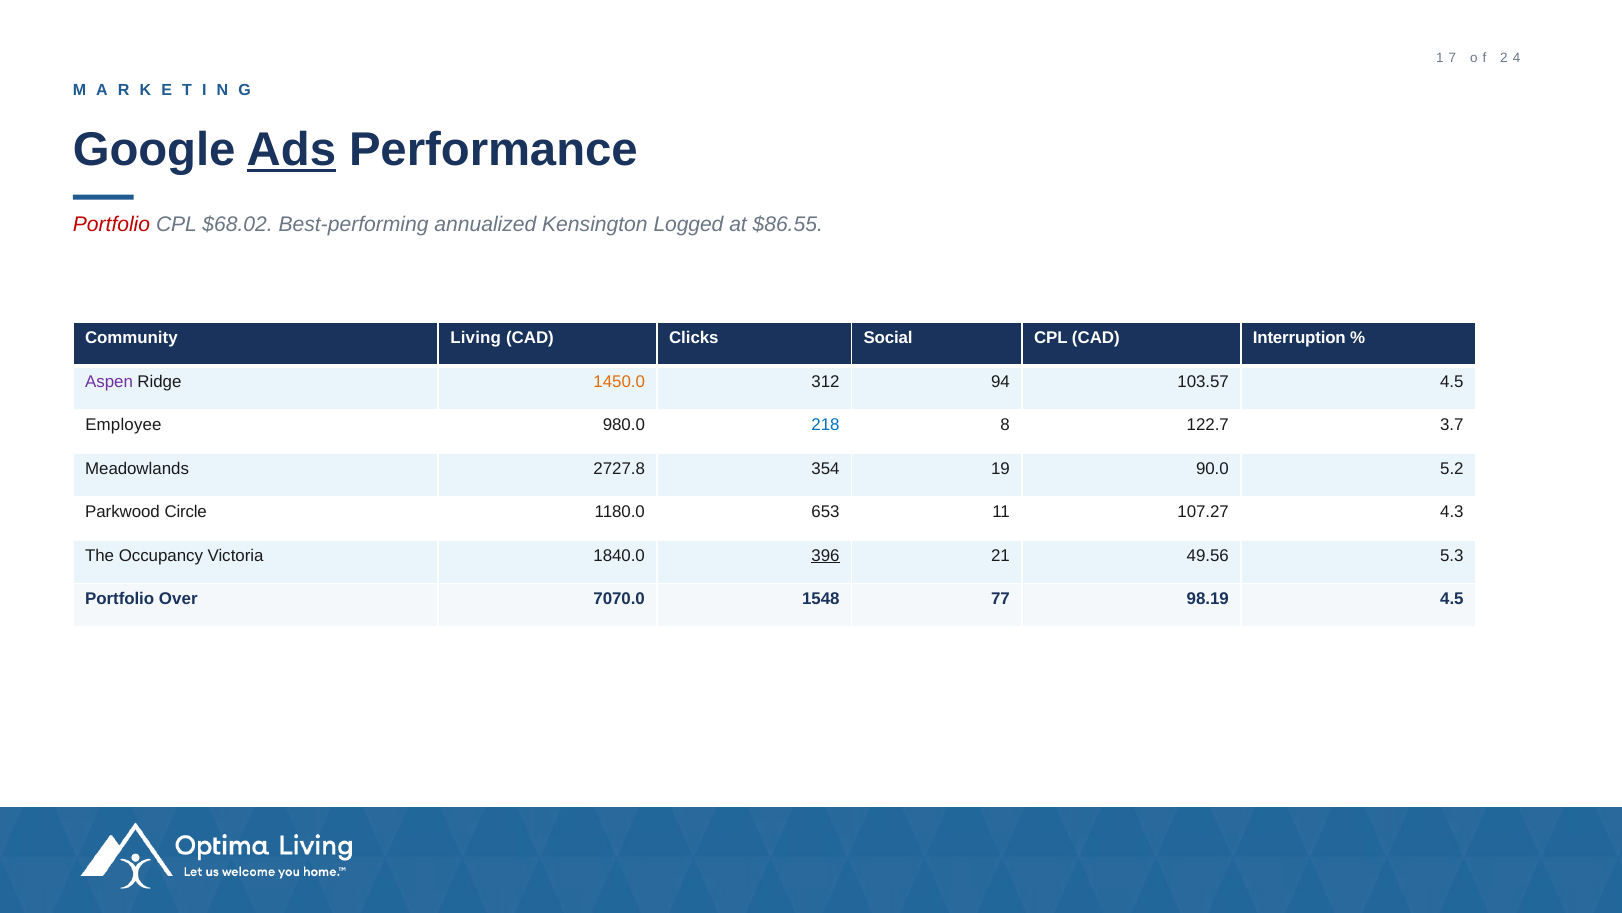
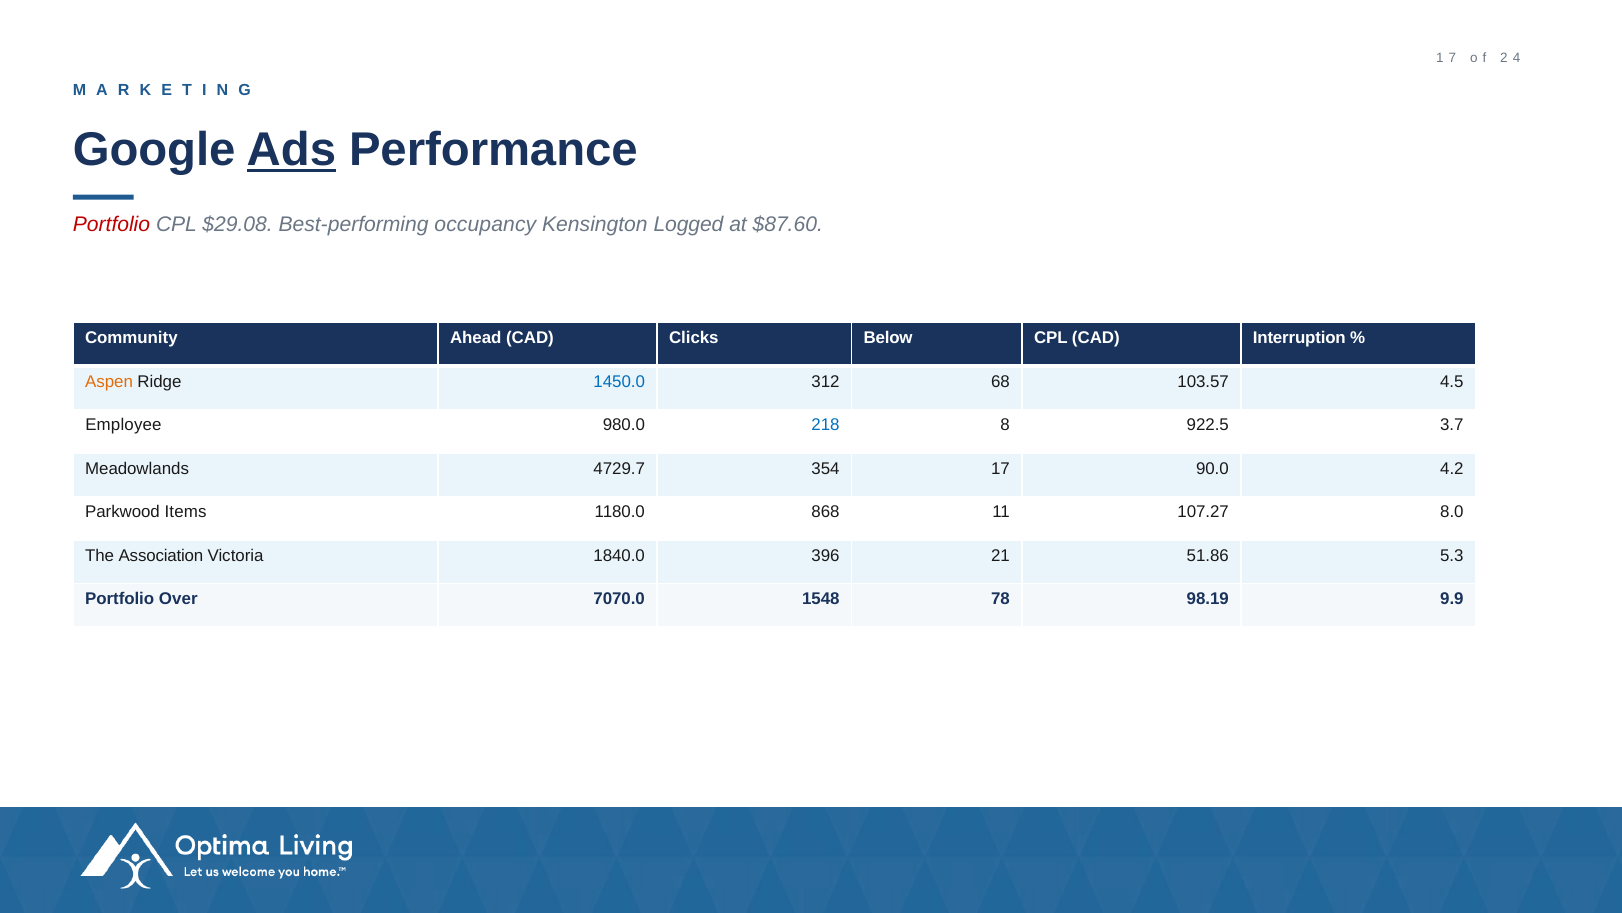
$68.02: $68.02 -> $29.08 (238, 225)
annualized: annualized -> occupancy (485, 225)
$86.55: $86.55 -> $87.60 (788, 225)
Living: Living -> Ahead (476, 338)
Social: Social -> Below (888, 338)
Aspen colour: purple -> orange (109, 382)
1450.0 colour: orange -> blue (619, 382)
94: 94 -> 68 (1000, 382)
122.7: 122.7 -> 922.5 (1208, 425)
2727.8: 2727.8 -> 4729.7 (619, 468)
19: 19 -> 17 (1000, 468)
5.2: 5.2 -> 4.2 (1452, 468)
Circle: Circle -> Items (186, 512)
653: 653 -> 868 (826, 512)
4.3: 4.3 -> 8.0 (1452, 512)
Occupancy: Occupancy -> Association (161, 555)
396 underline: present -> none (826, 555)
49.56: 49.56 -> 51.86 (1208, 555)
77: 77 -> 78 (1000, 599)
98.19 4.5: 4.5 -> 9.9 (1452, 599)
